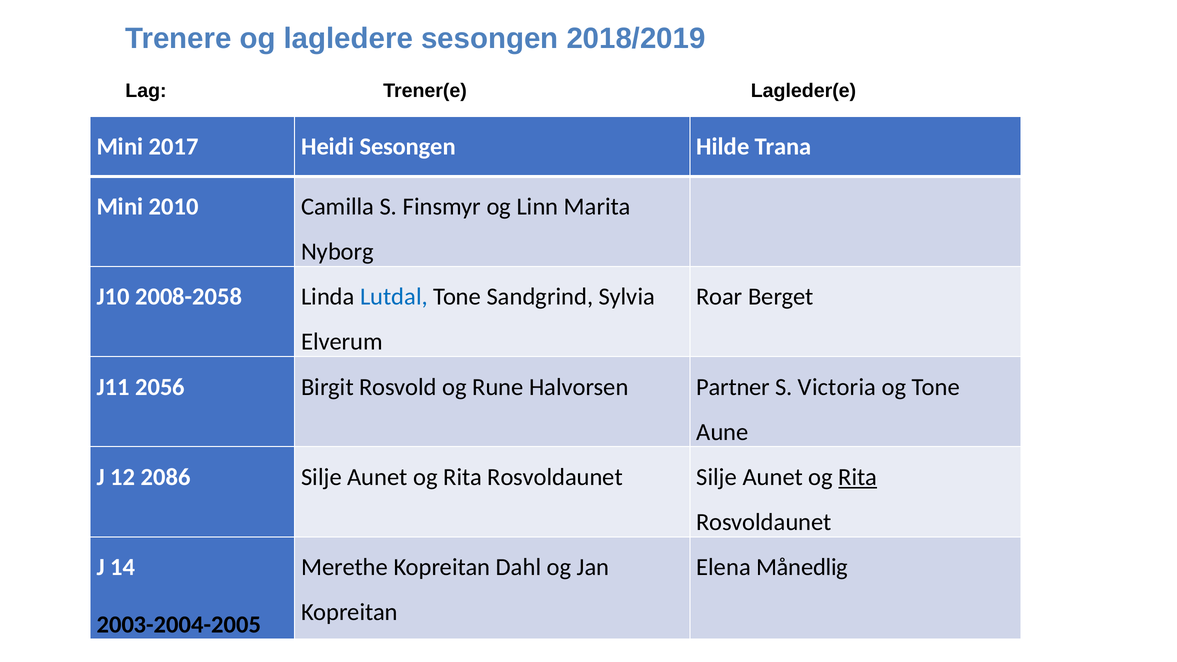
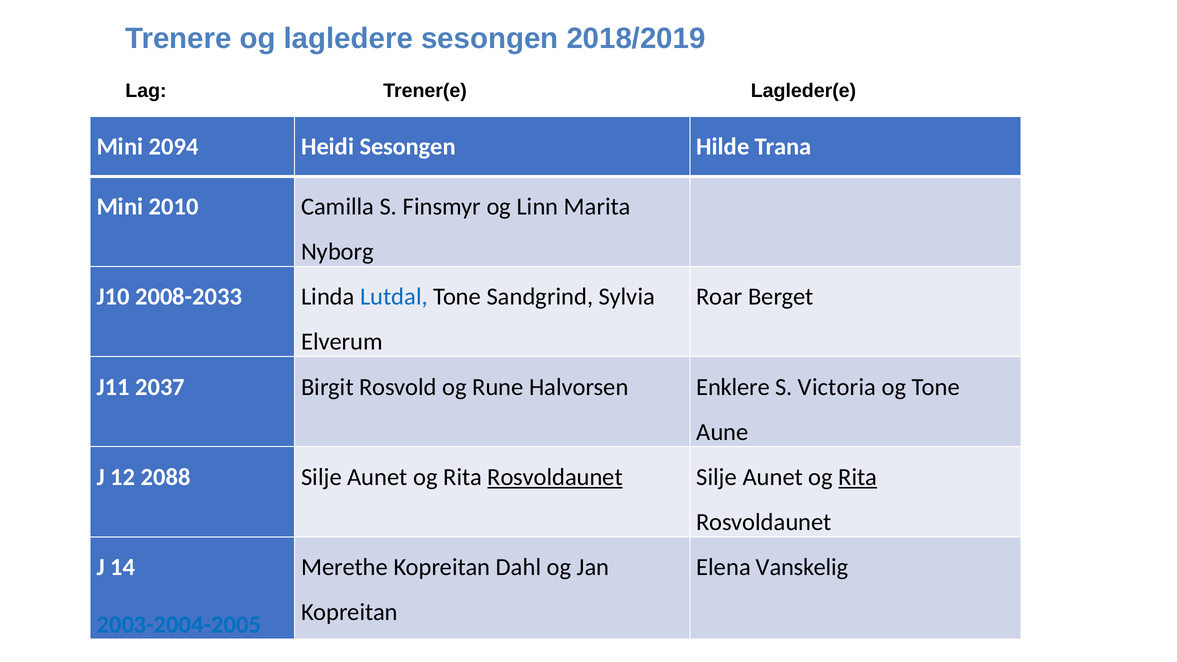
2017: 2017 -> 2094 (174, 147)
2008-2058: 2008-2058 -> 2008-2033 (189, 297)
2056: 2056 -> 2037 (160, 387)
Partner: Partner -> Enklere (733, 387)
2086: 2086 -> 2088 (166, 477)
Rosvoldaunet underline: none -> present (555, 477)
Månedlig: Månedlig -> Vanskelig (802, 567)
2003-2004-2005 colour: black -> blue (179, 624)
